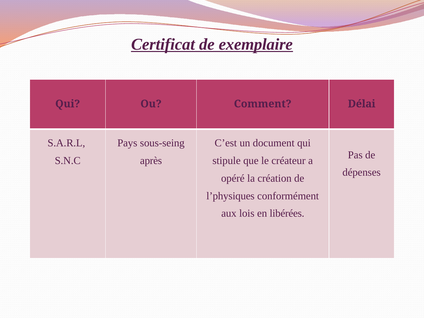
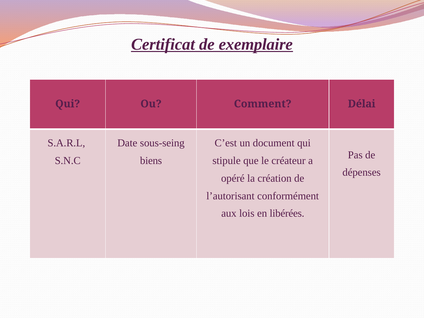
Pays: Pays -> Date (127, 143)
après: après -> biens (151, 161)
l’physiques: l’physiques -> l’autorisant (230, 196)
